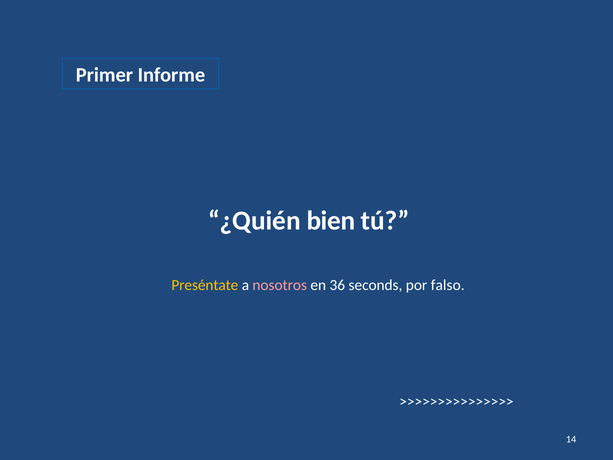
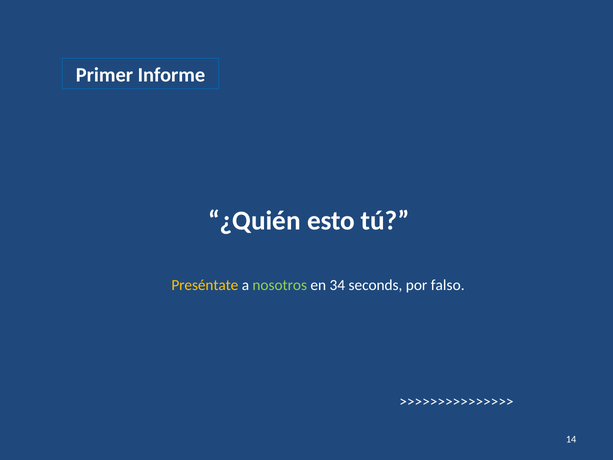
bien: bien -> esto (331, 220)
nosotros colour: pink -> light green (280, 285)
36: 36 -> 34 (337, 285)
